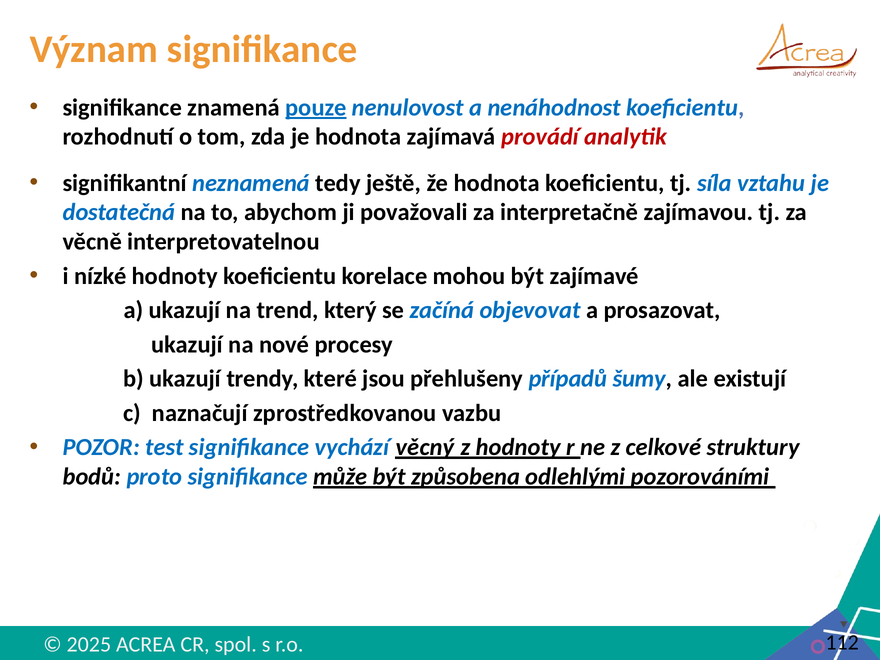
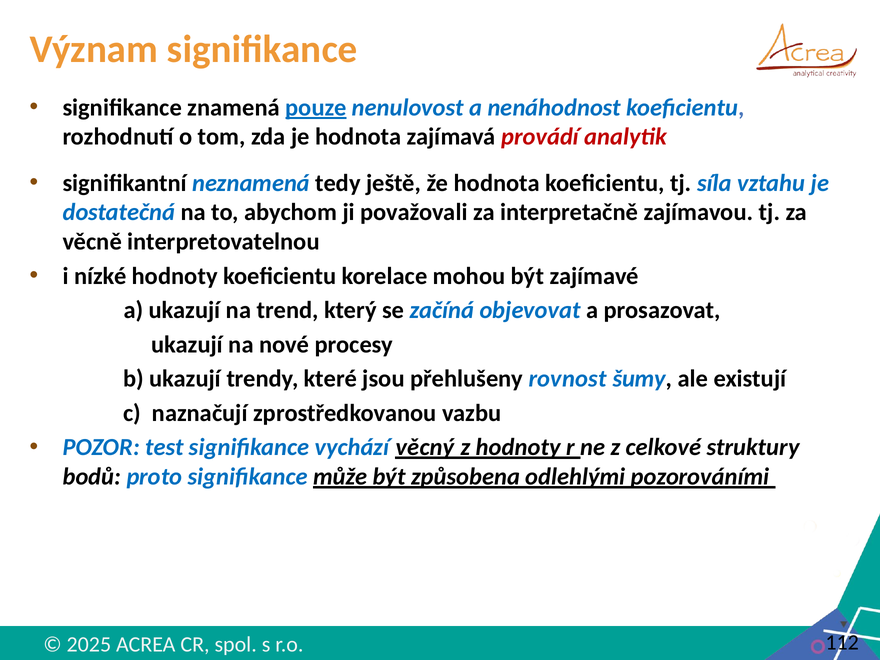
případů: případů -> rovnost (568, 379)
